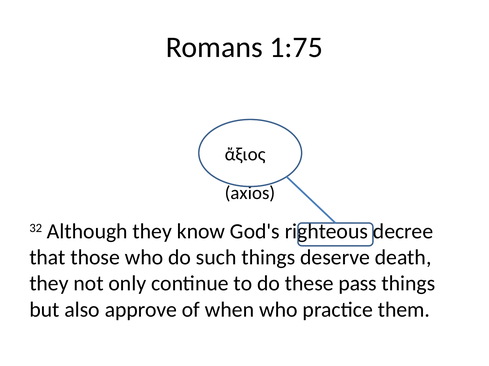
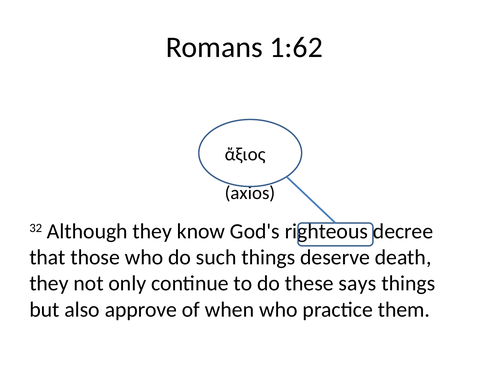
1:75: 1:75 -> 1:62 (296, 47)
pass: pass -> says (357, 284)
